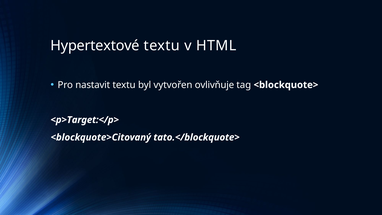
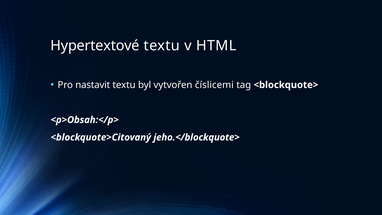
ovlivňuje: ovlivňuje -> číslicemi (214, 85)
<p>Target:</p>: <p>Target:</p> -> <p>Obsah:</p> (85, 120)
tato.</blockquote>: tato.</blockquote> -> jeho.</blockquote> (197, 137)
